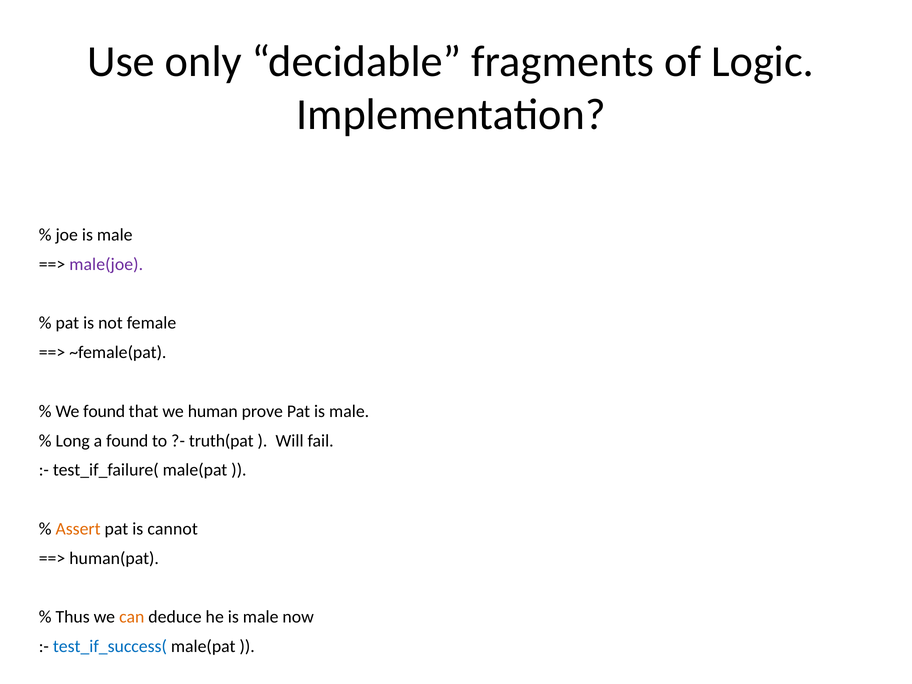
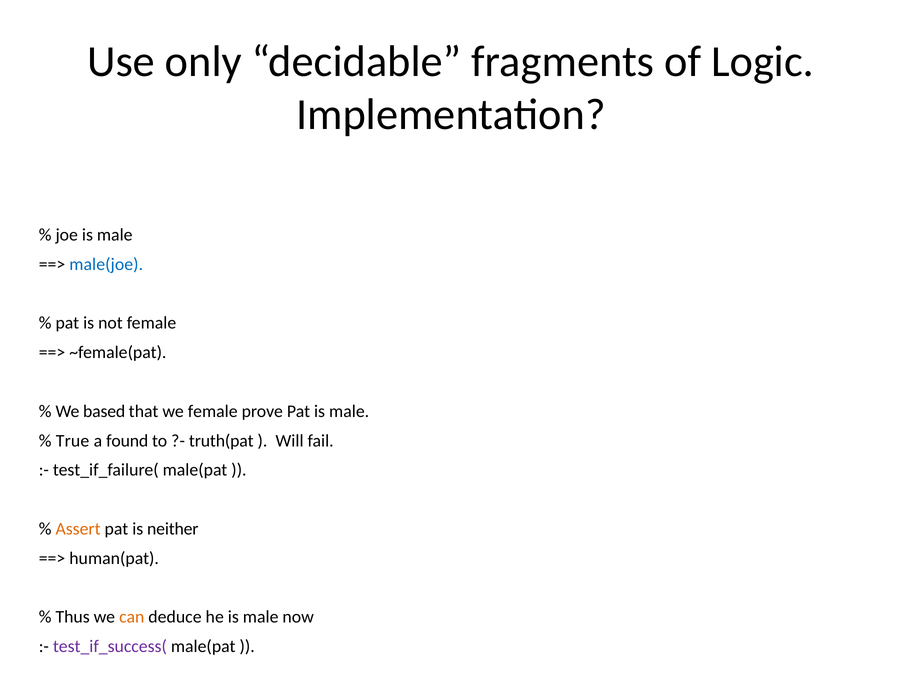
male(joe colour: purple -> blue (106, 264)
We found: found -> based (104, 411)
we human: human -> female (213, 411)
Long: Long -> True (73, 441)
cannot: cannot -> neither (173, 529)
test_if_success( colour: blue -> purple (110, 647)
